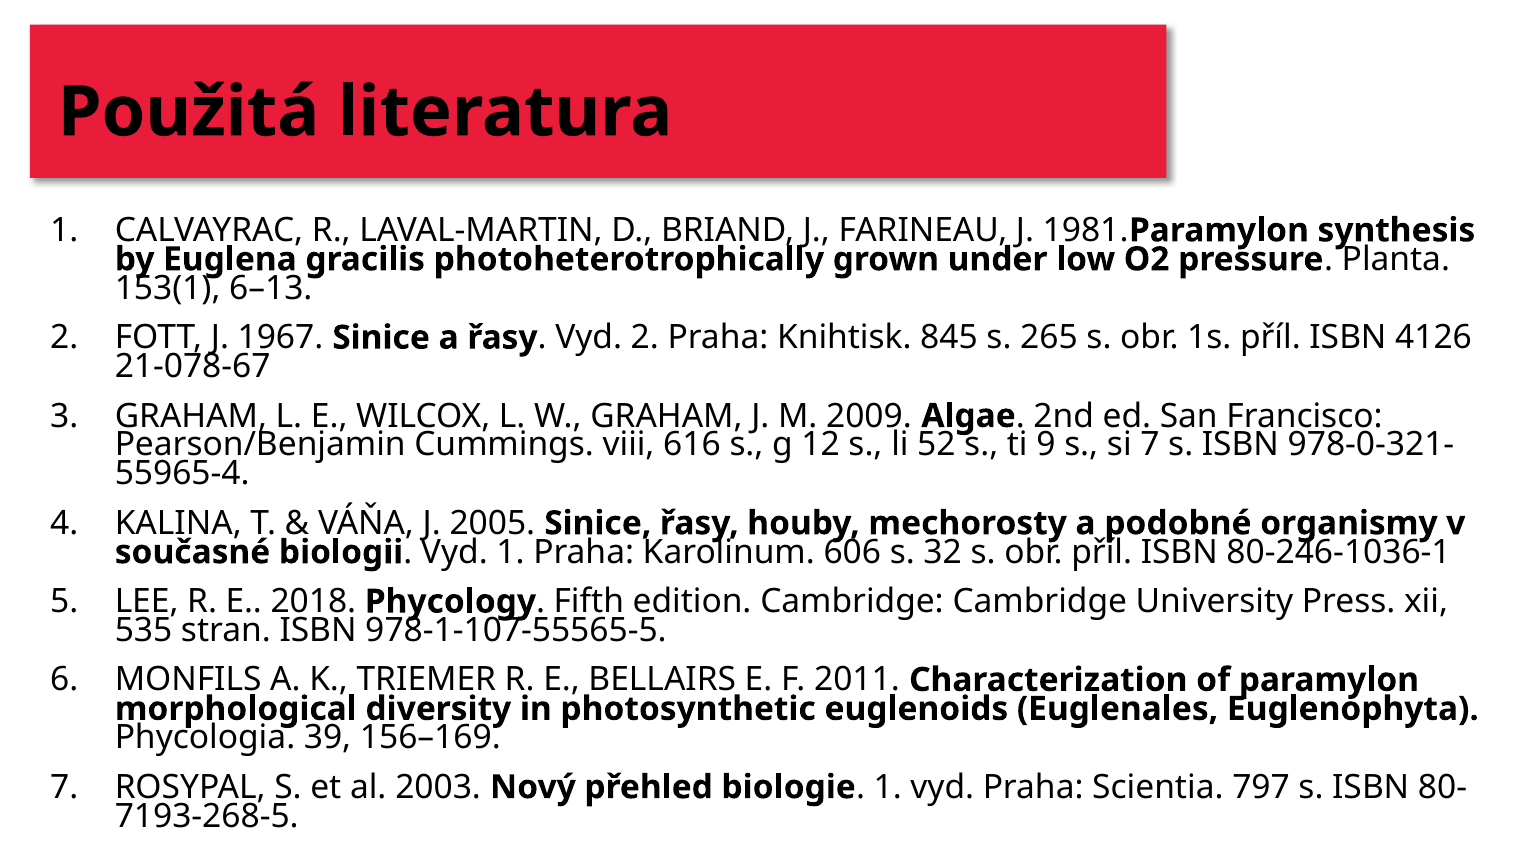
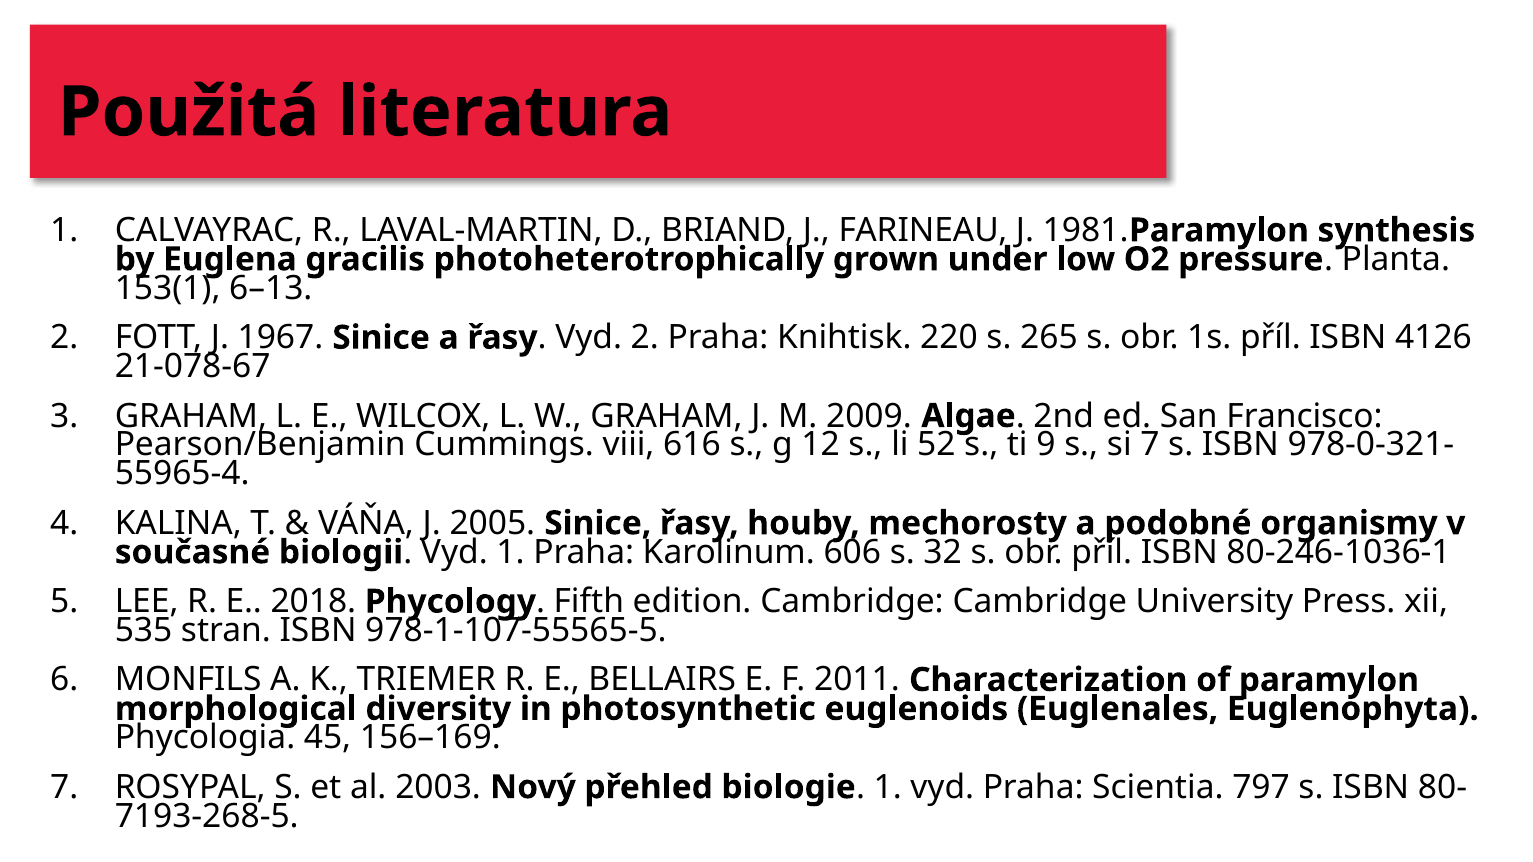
845: 845 -> 220 (949, 338)
39: 39 -> 45 (328, 738)
